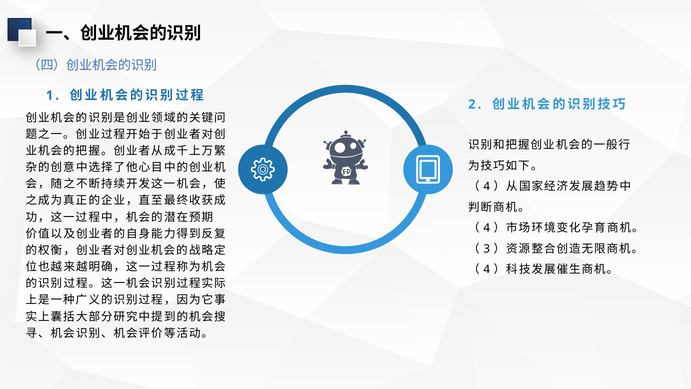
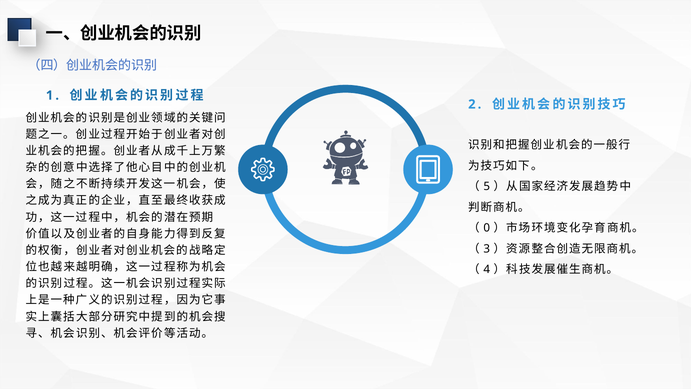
4: 4 -> 5 (487, 186)
4: 4 -> 0 (487, 228)
